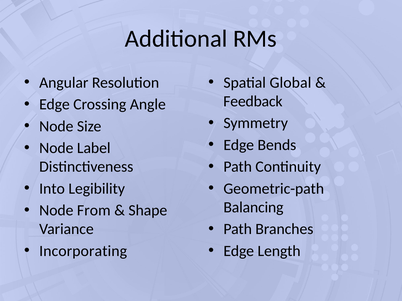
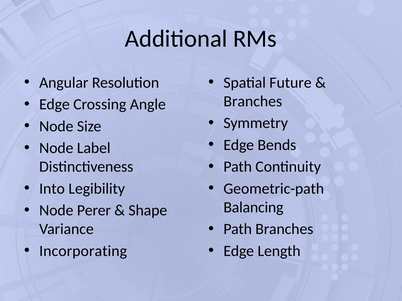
Global: Global -> Future (291, 83)
Feedback: Feedback -> Branches (253, 102)
From: From -> Perer (94, 211)
